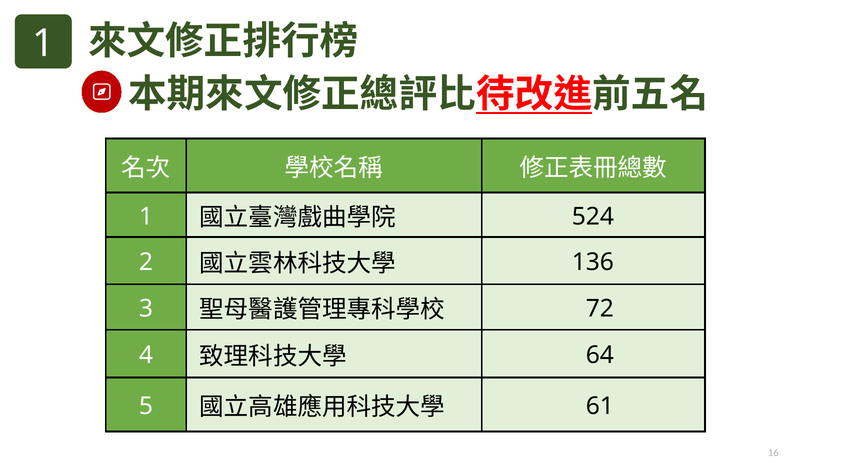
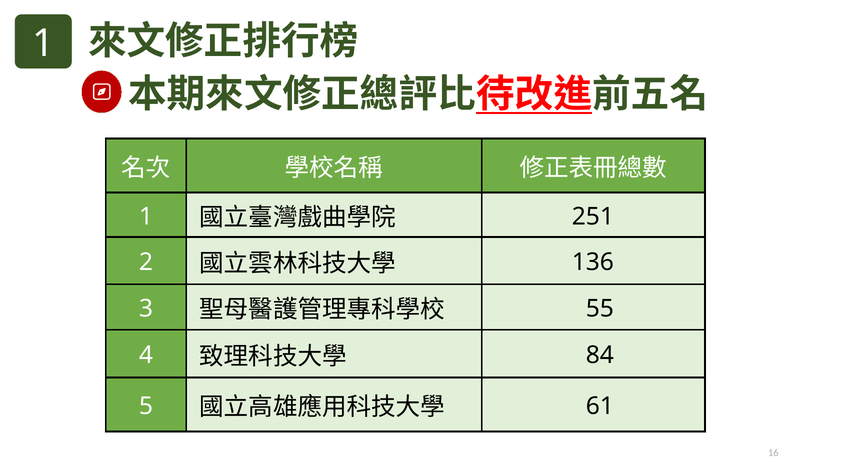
524: 524 -> 251 (593, 217)
72: 72 -> 55 (600, 309)
64: 64 -> 84 (600, 355)
